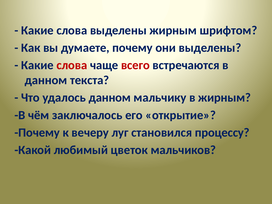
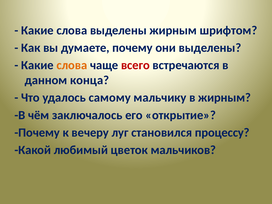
слова colour: red -> orange (72, 65)
текста: текста -> конца (90, 80)
удалось данном: данном -> самому (110, 98)
